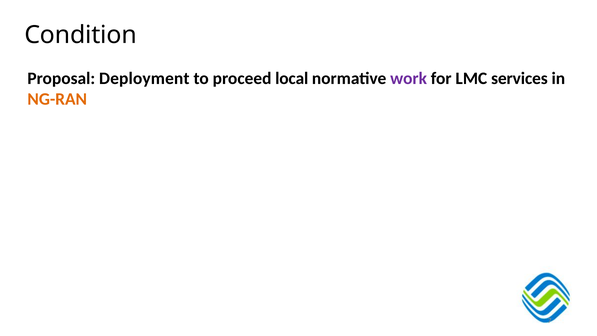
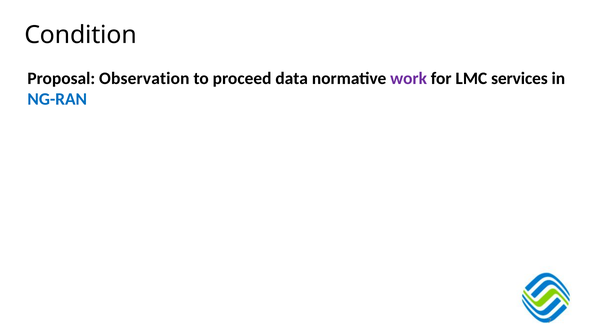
Deployment: Deployment -> Observation (144, 78)
local: local -> data (292, 78)
NG-RAN colour: orange -> blue (57, 99)
